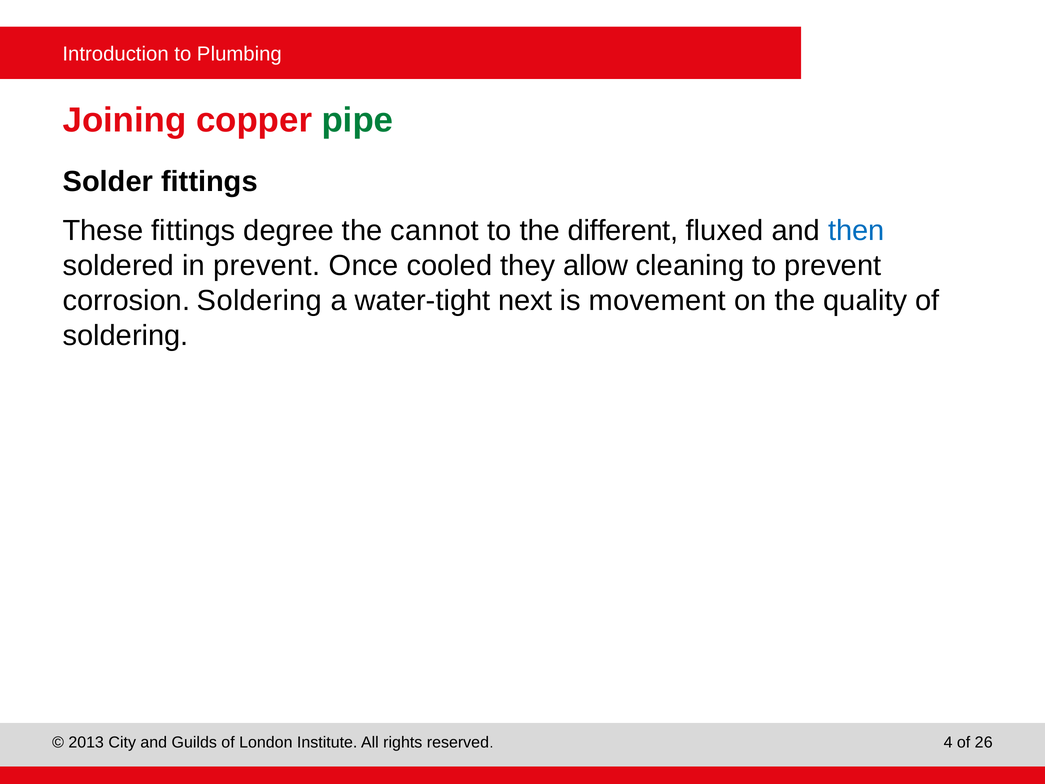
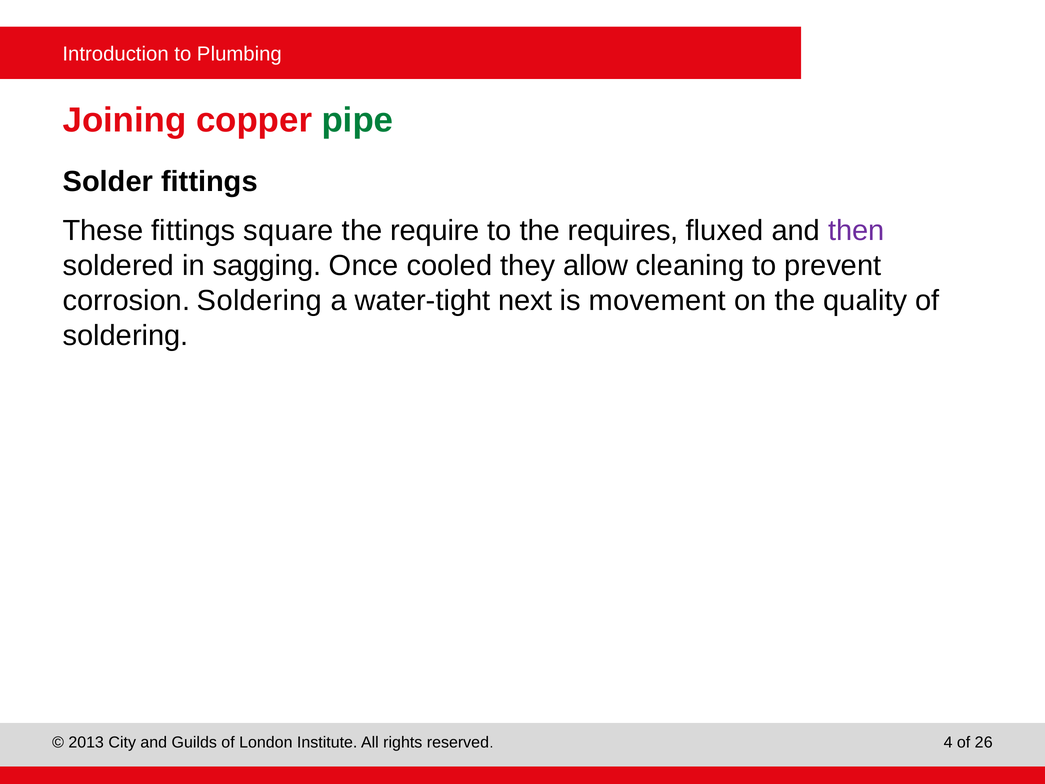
degree: degree -> square (289, 231)
cannot: cannot -> require (435, 231)
different: different -> requires (623, 231)
then colour: blue -> purple (856, 231)
in prevent: prevent -> sagging (267, 266)
